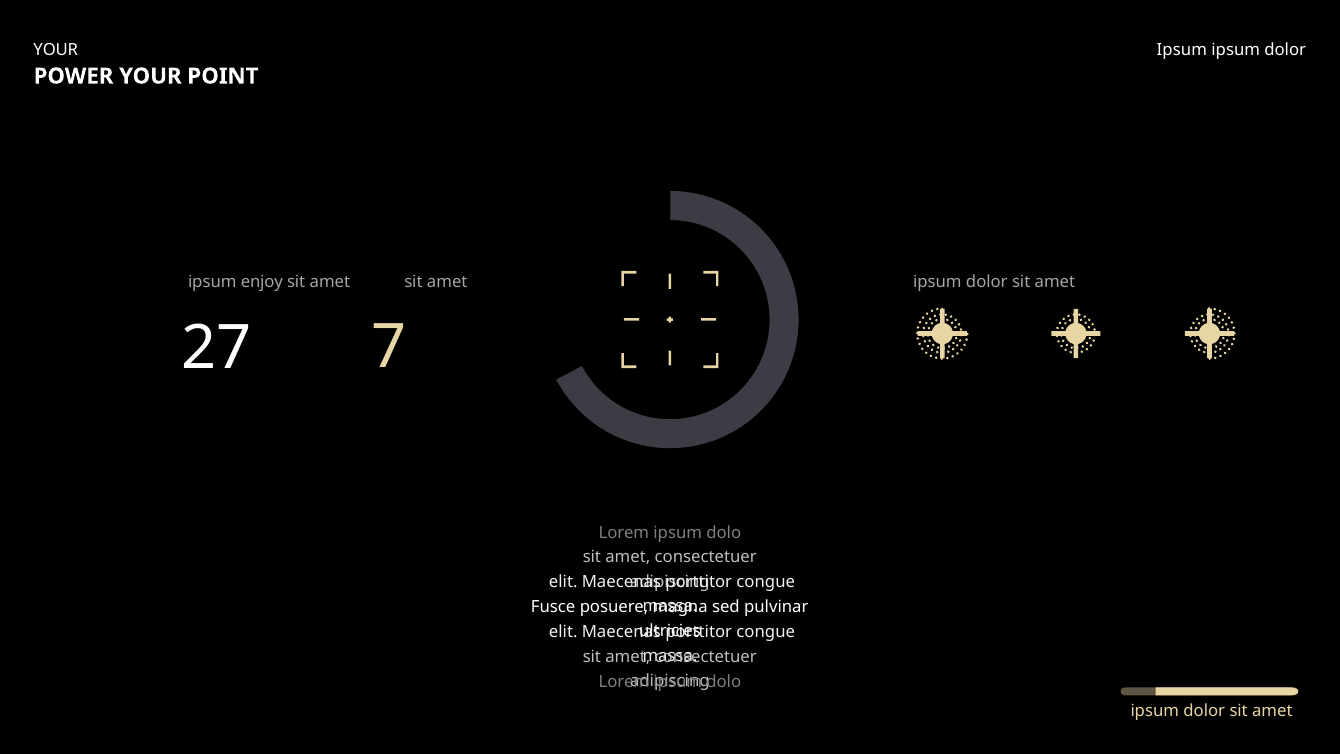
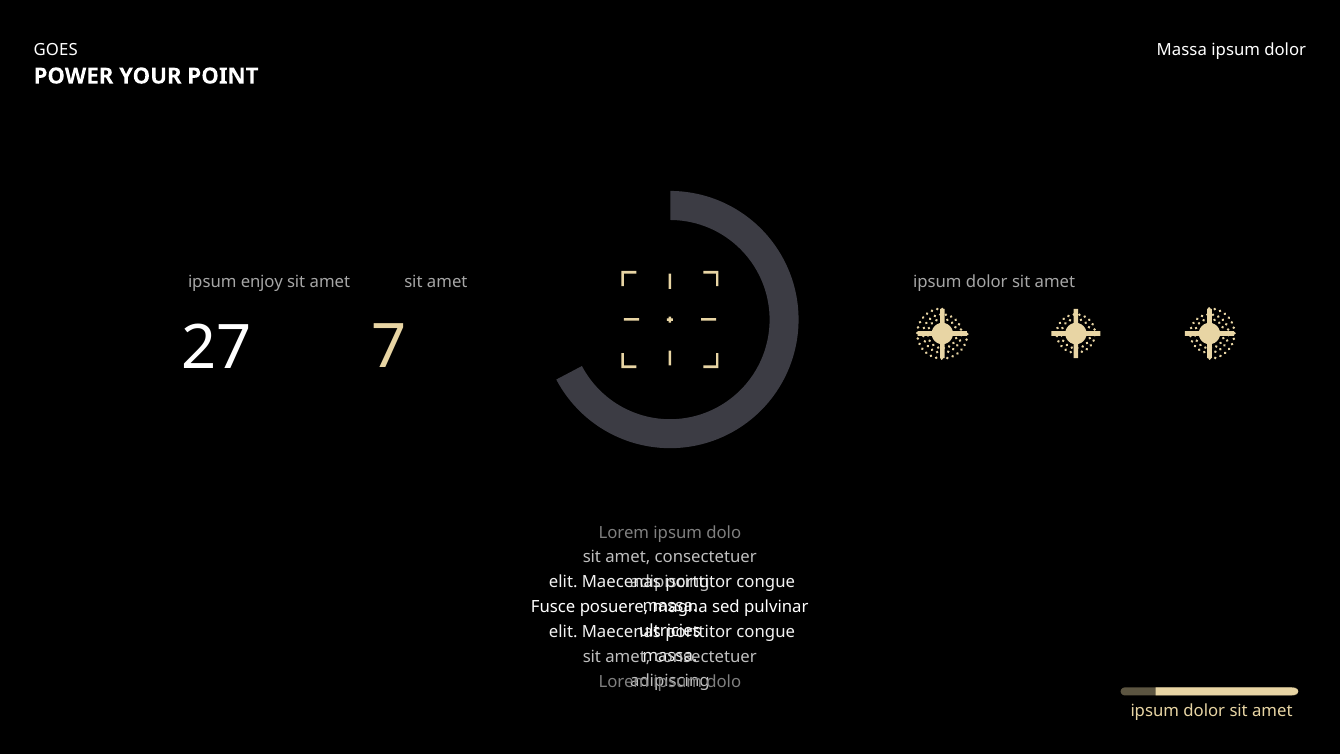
YOUR: YOUR -> GOES (56, 49)
Ipsum: Ipsum -> Massa (1182, 49)
